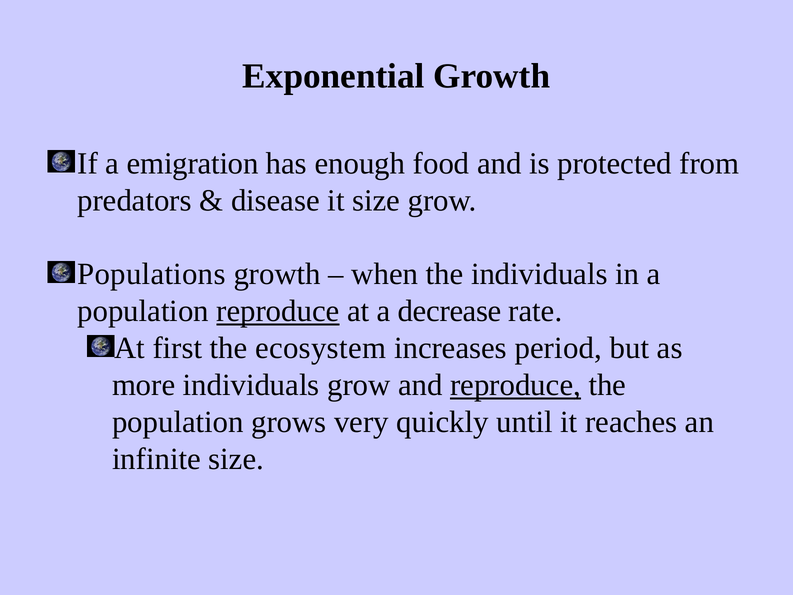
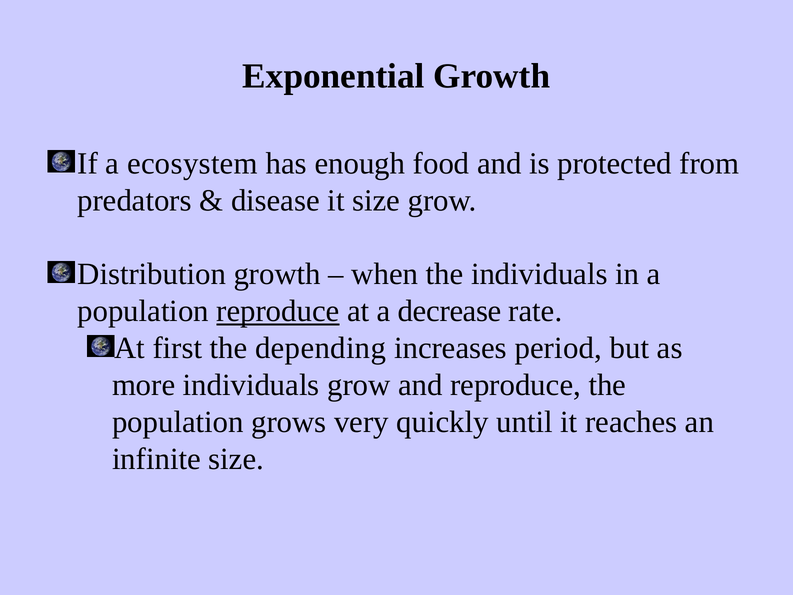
emigration: emigration -> ecosystem (192, 163)
Populations: Populations -> Distribution (152, 274)
ecosystem: ecosystem -> depending (321, 348)
reproduce underline: present -> none (516, 385)
